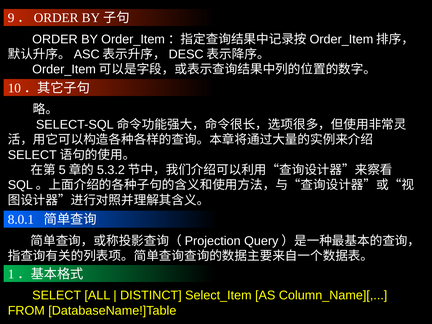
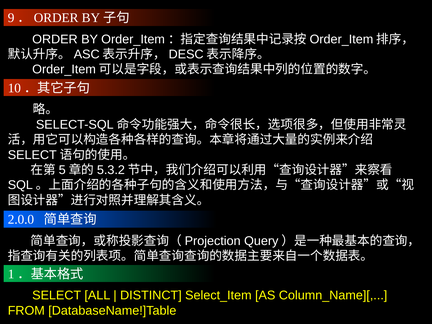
8.0.1: 8.0.1 -> 2.0.0 (21, 219)
